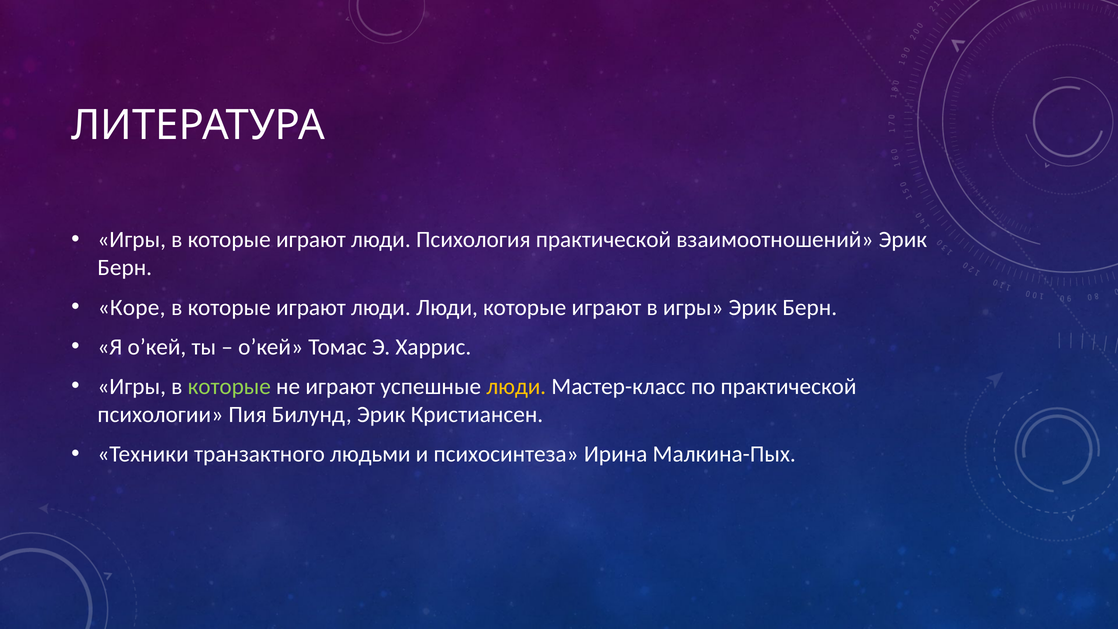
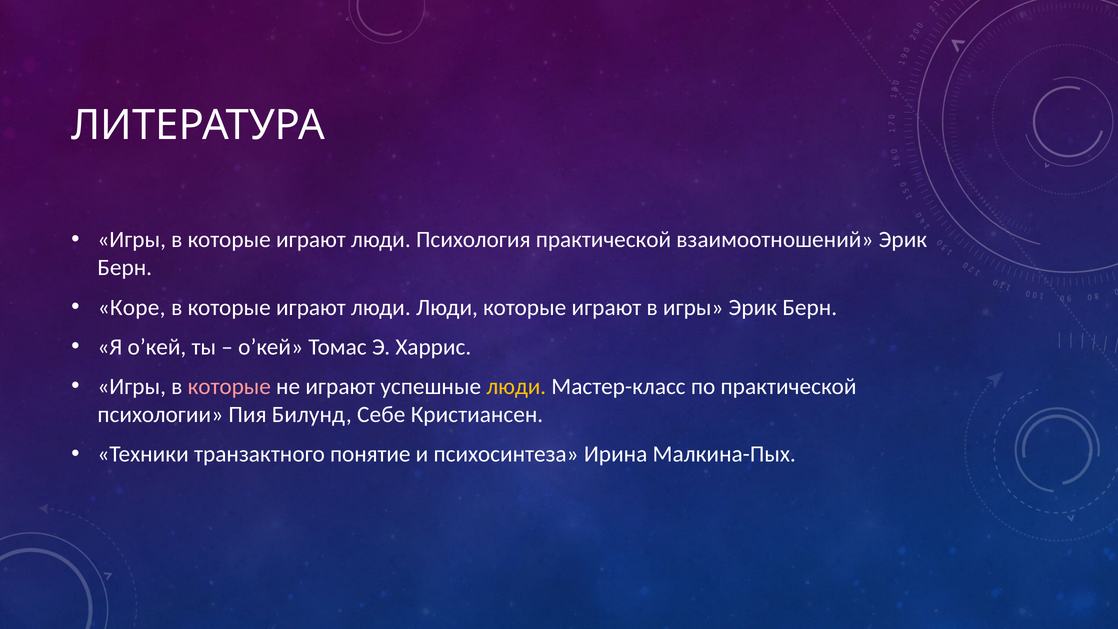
которые colour: light green -> pink (229, 387)
Билунд Эрик: Эрик -> Себе (381, 414)
людьми: людьми -> понятие (370, 454)
